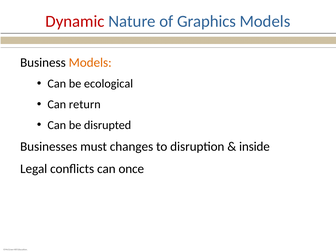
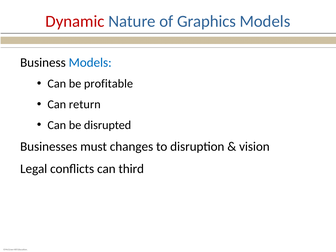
Models colour: orange -> blue (90, 63)
ecological: ecological -> profitable (108, 84)
inside: inside -> vision (254, 147)
once: once -> third (131, 169)
